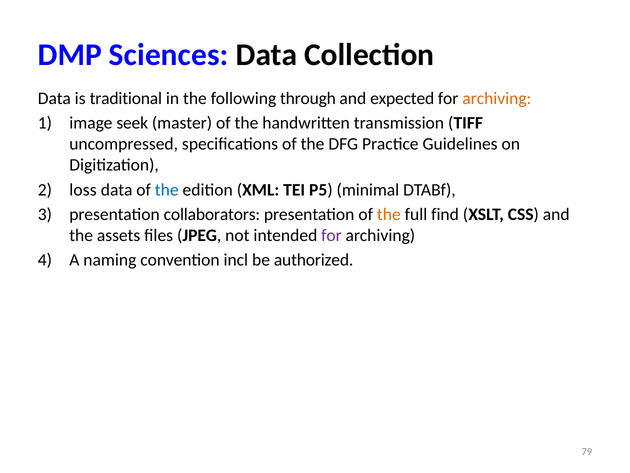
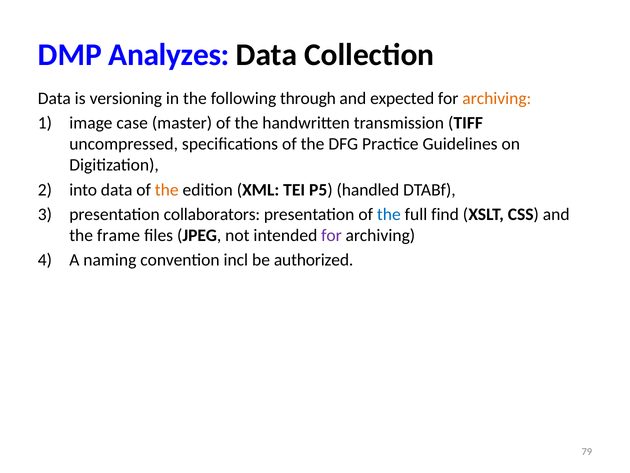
Sciences: Sciences -> Analyzes (169, 55)
traditional: traditional -> versioning (126, 98)
seek: seek -> case (132, 123)
loss: loss -> into (83, 190)
the colour: blue -> orange (167, 190)
minimal: minimal -> handled (368, 190)
the colour: orange -> blue (389, 214)
assets: assets -> frame (119, 235)
